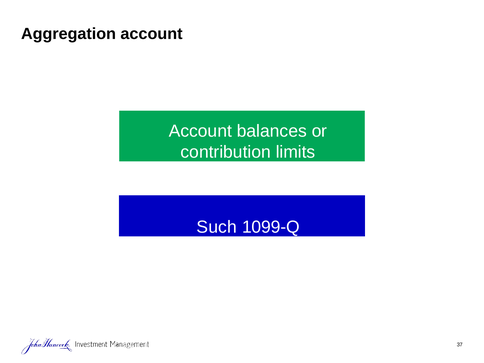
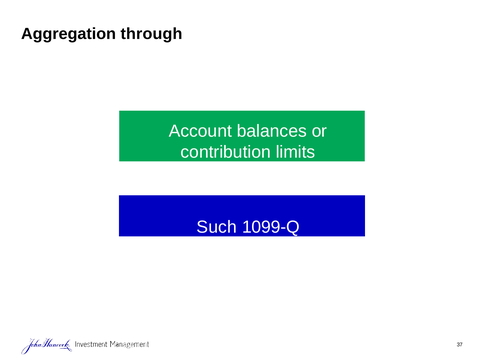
Aggregation account: account -> through (151, 34)
